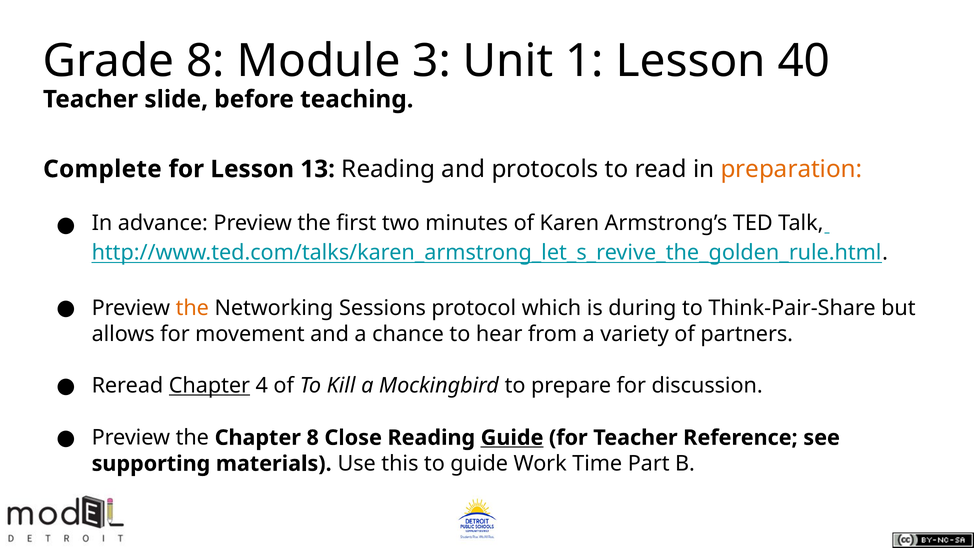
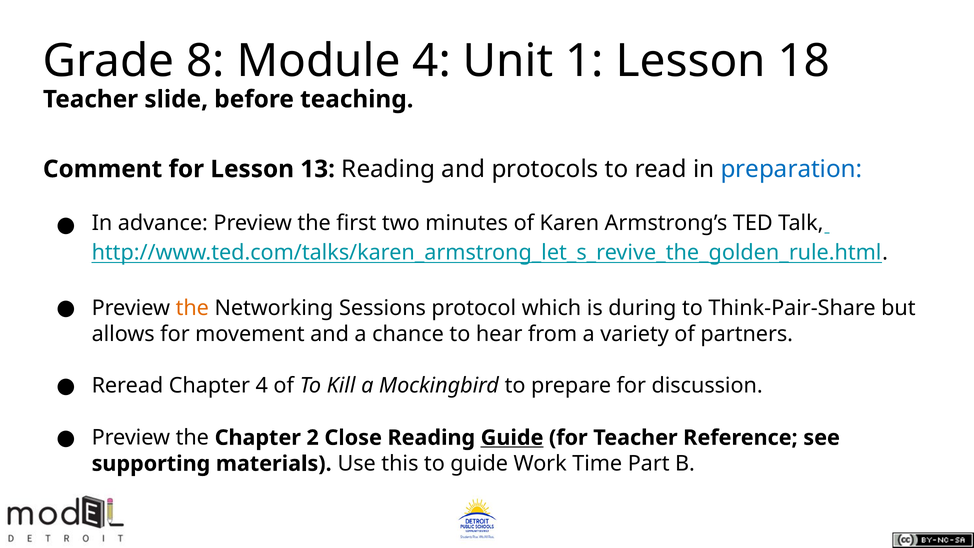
Module 3: 3 -> 4 (432, 61)
40: 40 -> 18 (804, 61)
Complete: Complete -> Comment (103, 169)
preparation colour: orange -> blue (791, 169)
Chapter underline: present -> none (209, 386)
Chapter 8: 8 -> 2 (313, 438)
